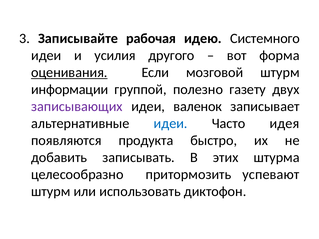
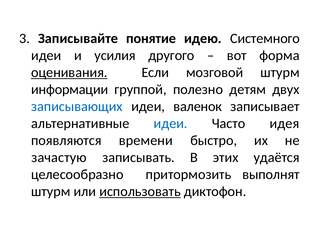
рабочая: рабочая -> понятие (151, 39)
газету: газету -> детям (248, 90)
записывающих colour: purple -> blue (77, 107)
продукта: продукта -> времени (146, 141)
добавить: добавить -> зачастую (59, 158)
штурма: штурма -> удаётся (277, 158)
успевают: успевают -> выполнят (271, 175)
использовать underline: none -> present (140, 192)
